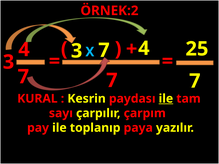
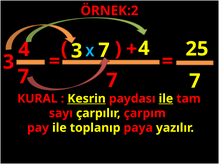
Kesrin underline: none -> present (87, 99)
